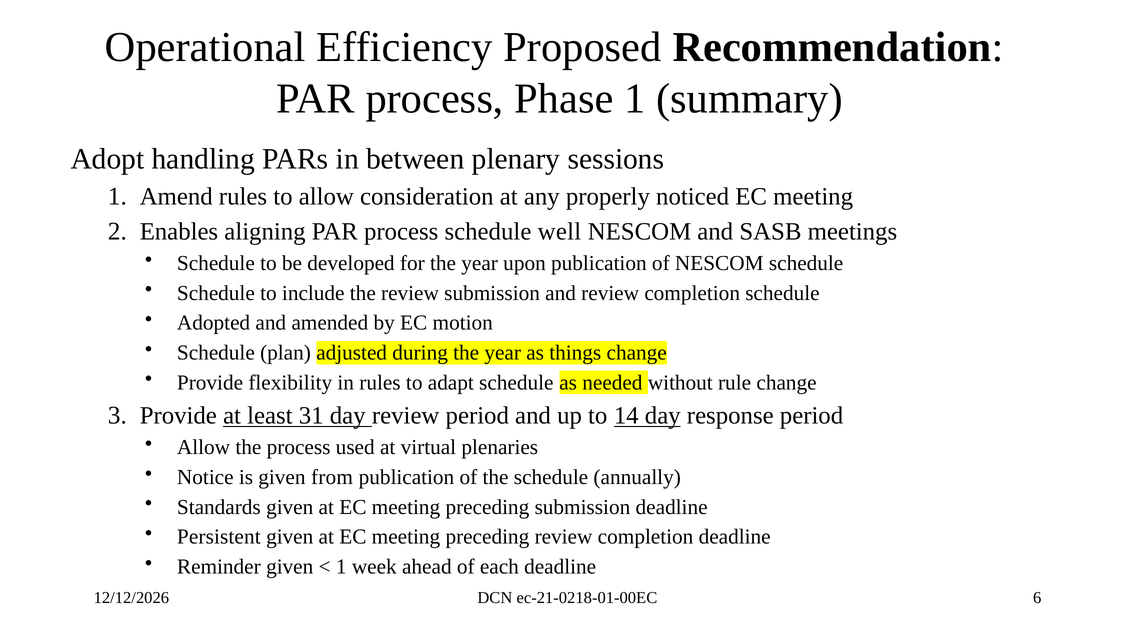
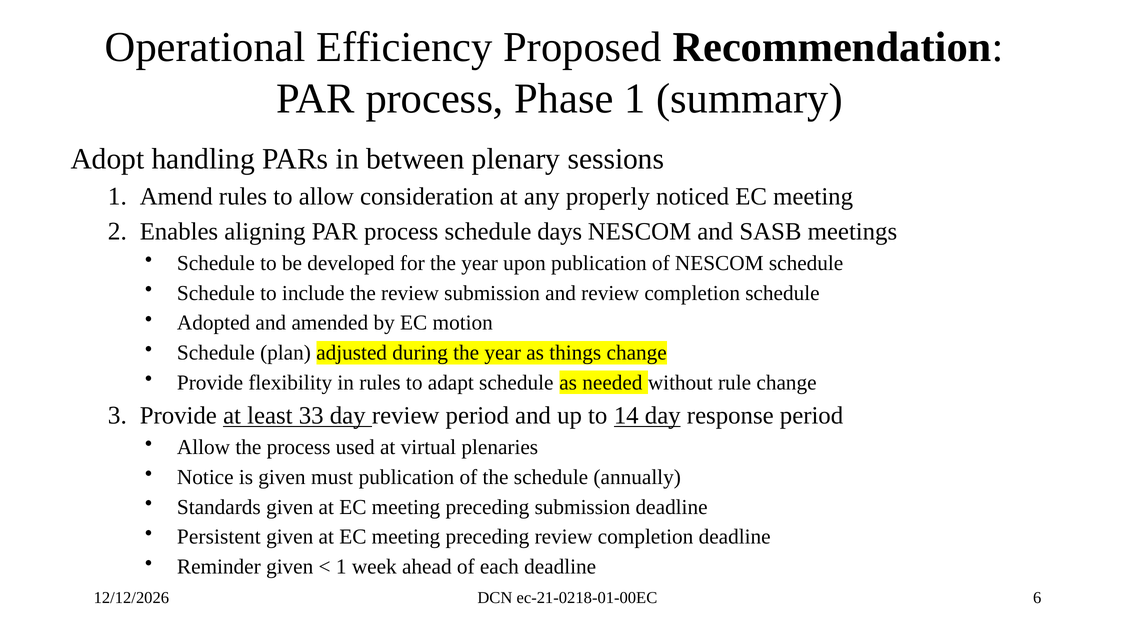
well: well -> days (560, 231)
31: 31 -> 33 (311, 415)
from: from -> must (332, 477)
